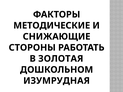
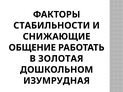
МЕТОДИЧЕСКИЕ: МЕТОДИЧЕСКИЕ -> СТАБИЛЬНОСТИ (52, 26)
СТОРОНЫ: СТОРОНЫ -> ОБЩЕНИЕ (32, 48)
